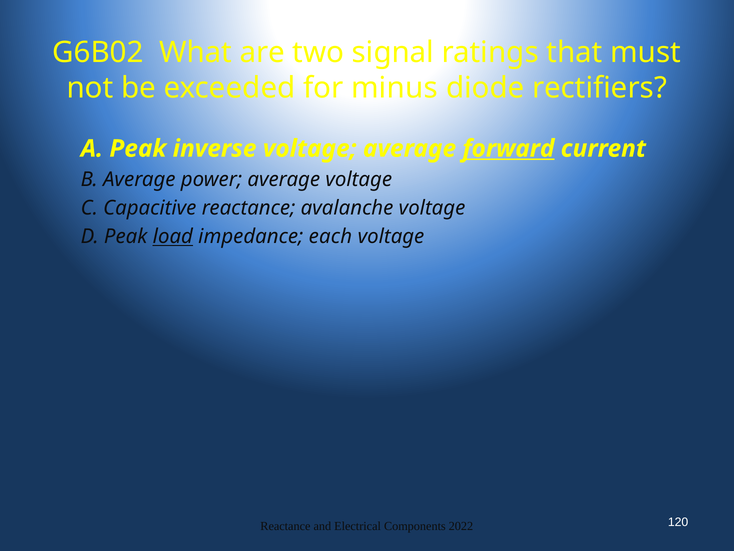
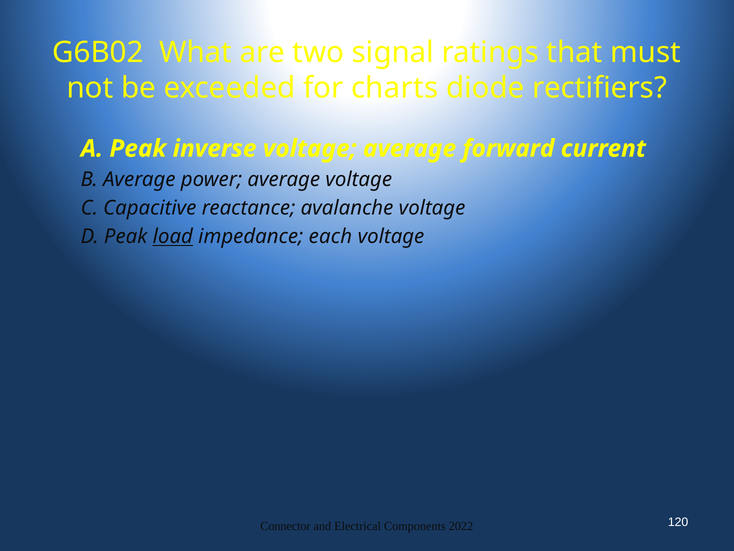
minus: minus -> charts (395, 88)
forward underline: present -> none (508, 149)
Reactance: Reactance -> Connector (285, 526)
